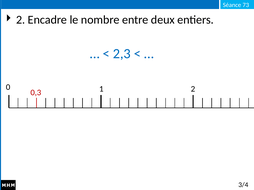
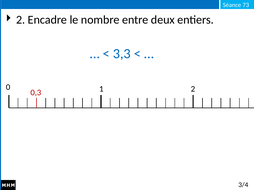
2,3: 2,3 -> 3,3 (122, 54)
